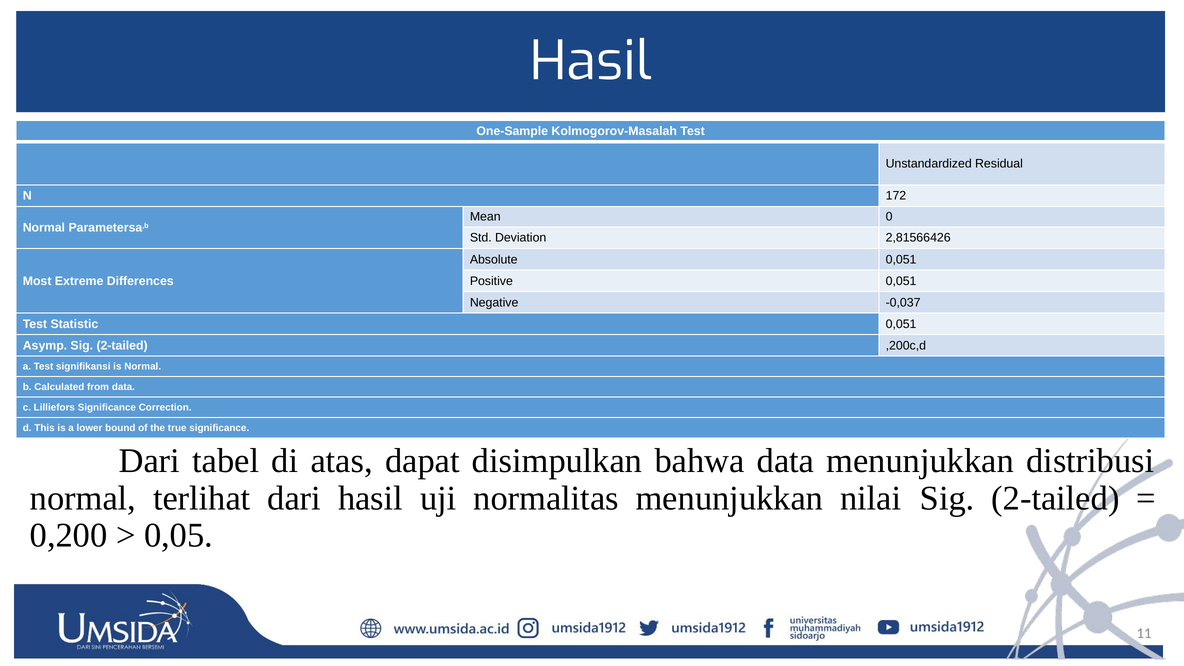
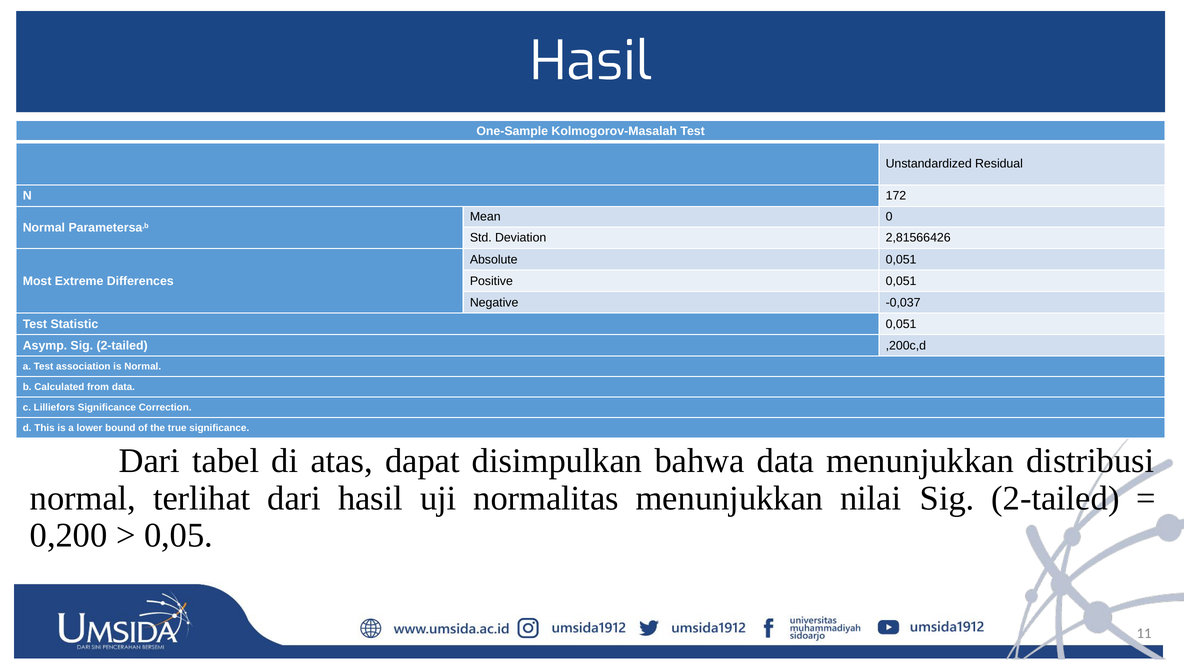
signifikansi: signifikansi -> association (83, 366)
